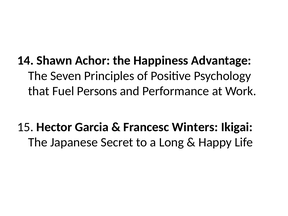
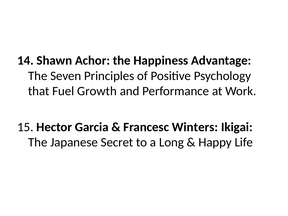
Persons: Persons -> Growth (97, 91)
